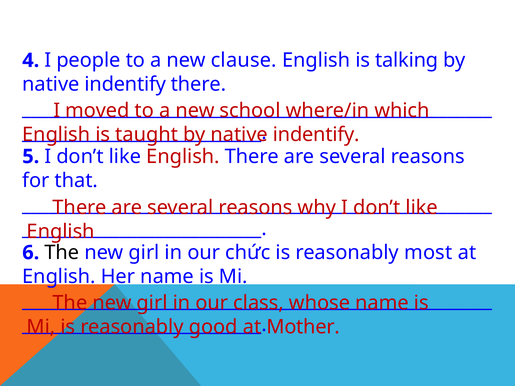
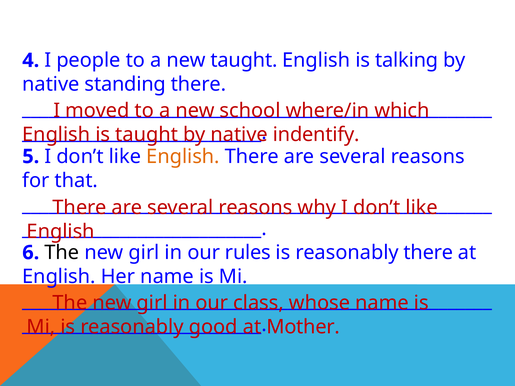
new clause: clause -> taught (244, 60)
indentify: indentify -> standing (125, 84)
English colour: red -> orange (183, 157)
chức: chức -> rules (248, 253)
reasonably most: most -> there (428, 253)
